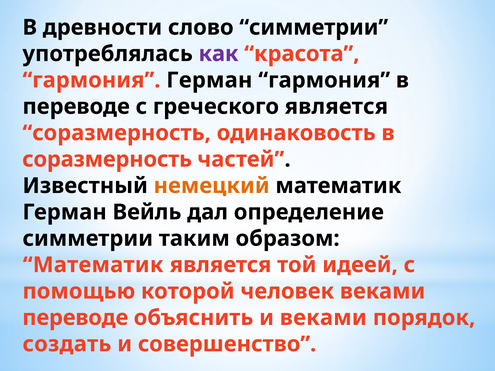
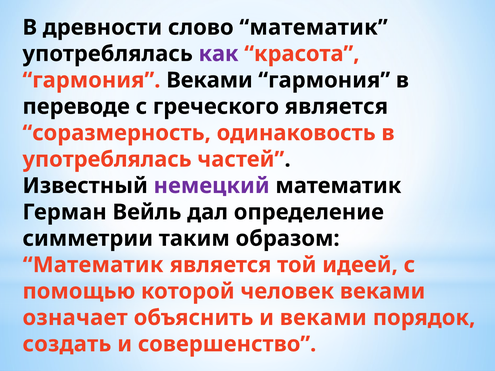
слово симметрии: симметрии -> математик (314, 27)
гармония Герман: Герман -> Веками (210, 80)
соразмерность: соразмерность -> употреблялась (107, 159)
немецкий colour: orange -> purple (212, 186)
переводе: переводе -> означает (75, 318)
